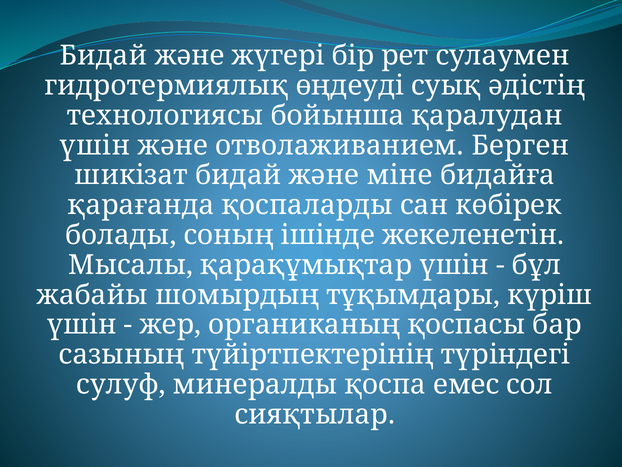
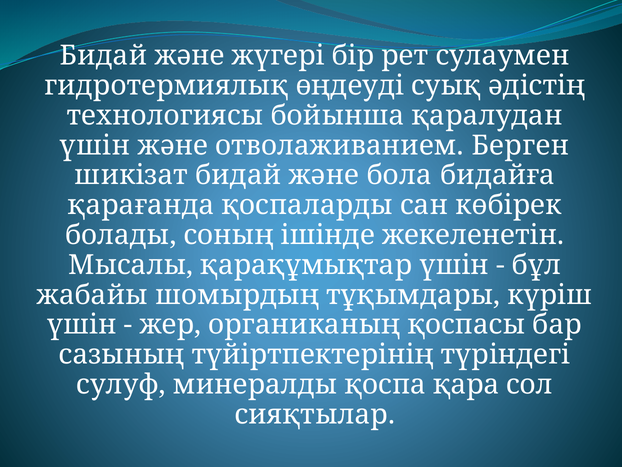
мiне: мiне -> бола (399, 175)
емес: емес -> қара (466, 384)
